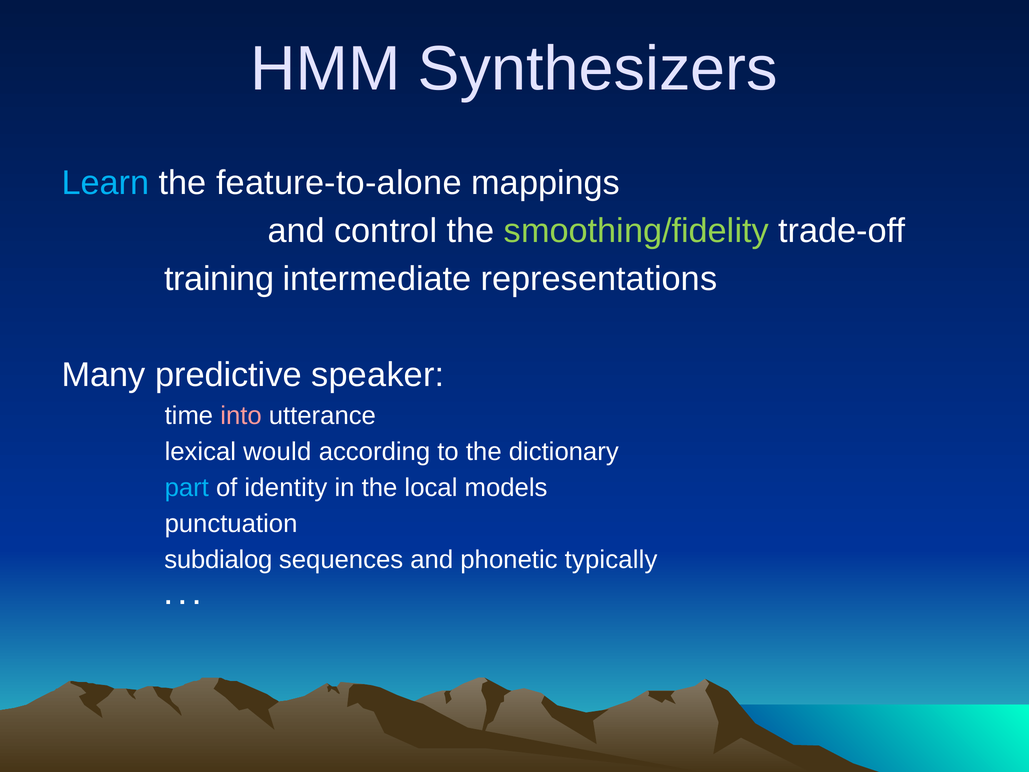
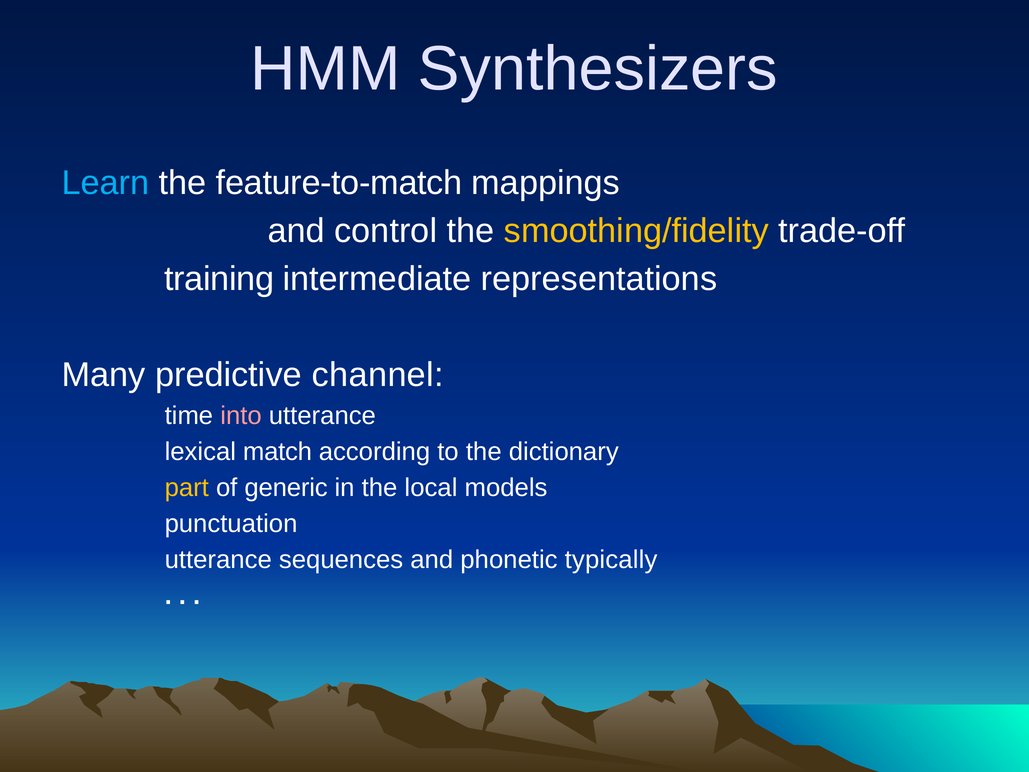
feature-to-alone: feature-to-alone -> feature-to-match (339, 183)
smoothing/fidelity colour: light green -> yellow (636, 231)
speaker: speaker -> channel (378, 375)
would: would -> match (277, 452)
part colour: light blue -> yellow (187, 488)
identity: identity -> generic (286, 488)
subdialog: subdialog -> utterance (218, 560)
